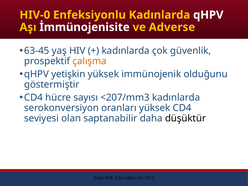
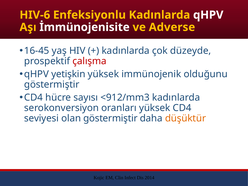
HIV-0: HIV-0 -> HIV-6 (35, 15)
63-45: 63-45 -> 16-45 (37, 51)
güvenlik: güvenlik -> düzeyde (191, 51)
çalışma colour: orange -> red (90, 61)
<207/mm3: <207/mm3 -> <912/mm3 (125, 97)
olan saptanabilir: saptanabilir -> göstermiştir (110, 118)
düşüktür colour: black -> orange (186, 118)
